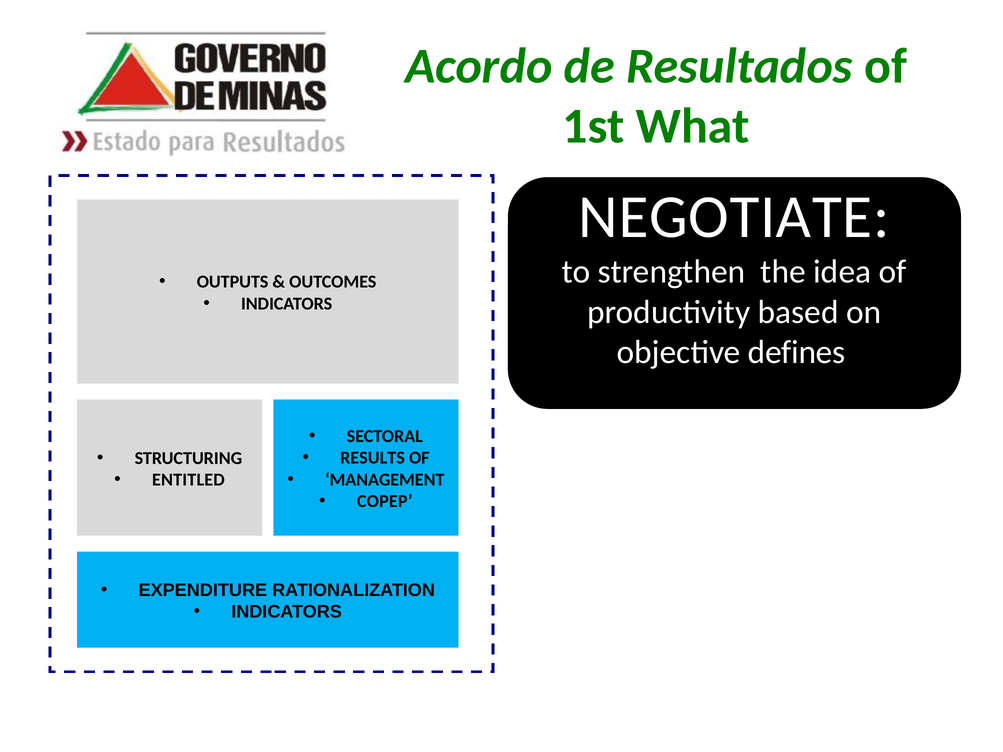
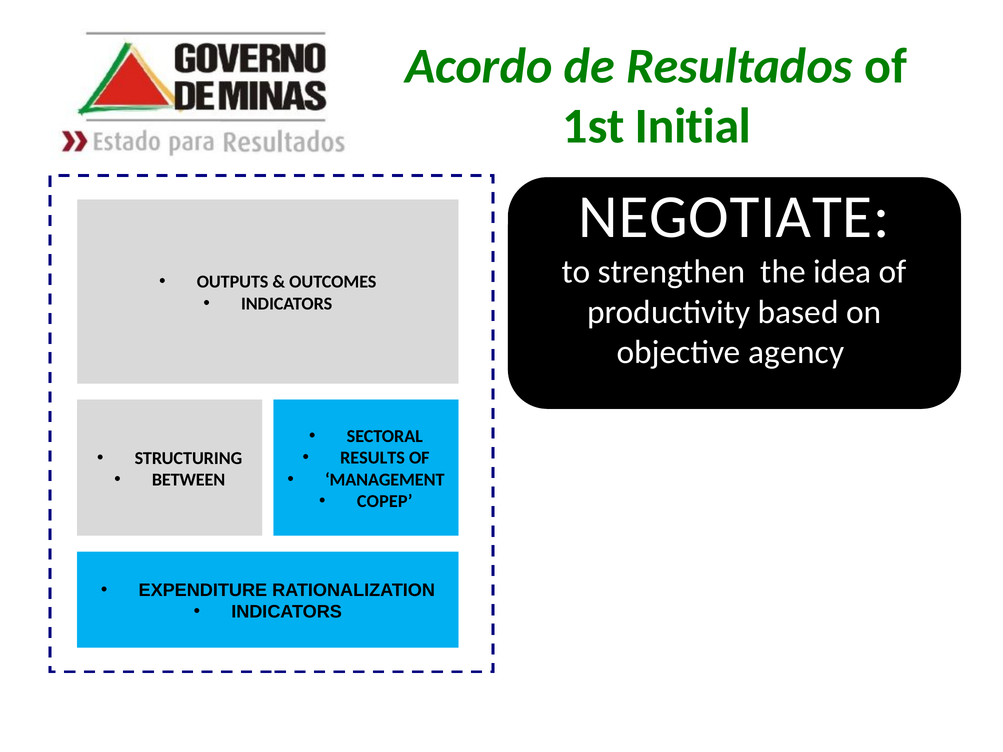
What: What -> Initial (693, 126)
defines: defines -> agency (796, 352)
ENTITLED: ENTITLED -> BETWEEN (189, 480)
